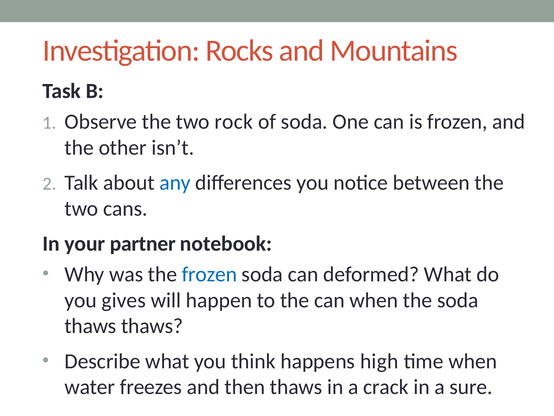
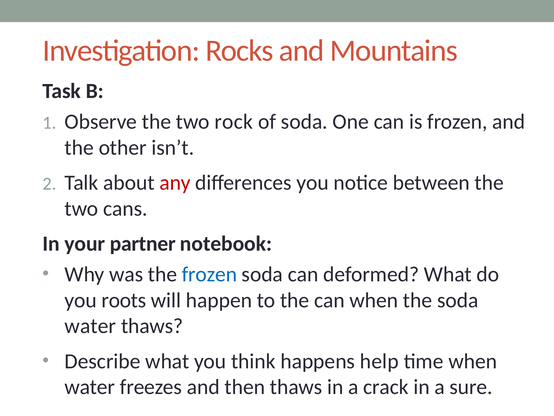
any colour: blue -> red (175, 183)
gives: gives -> roots (124, 300)
thaws: thaws -> water (90, 326)
high: high -> help (379, 361)
